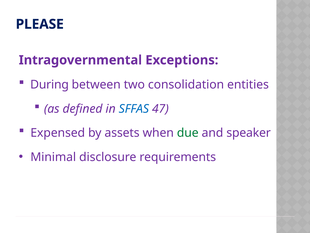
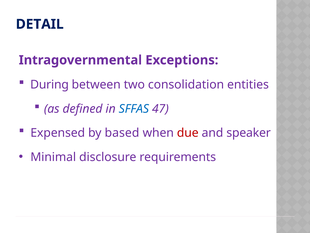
PLEASE: PLEASE -> DETAIL (40, 24)
assets: assets -> based (122, 133)
due colour: green -> red (188, 133)
